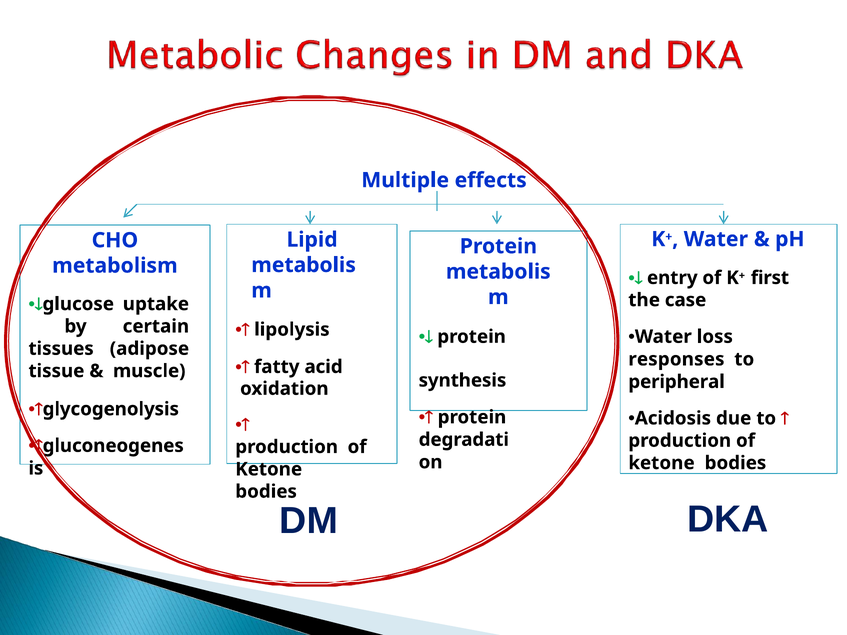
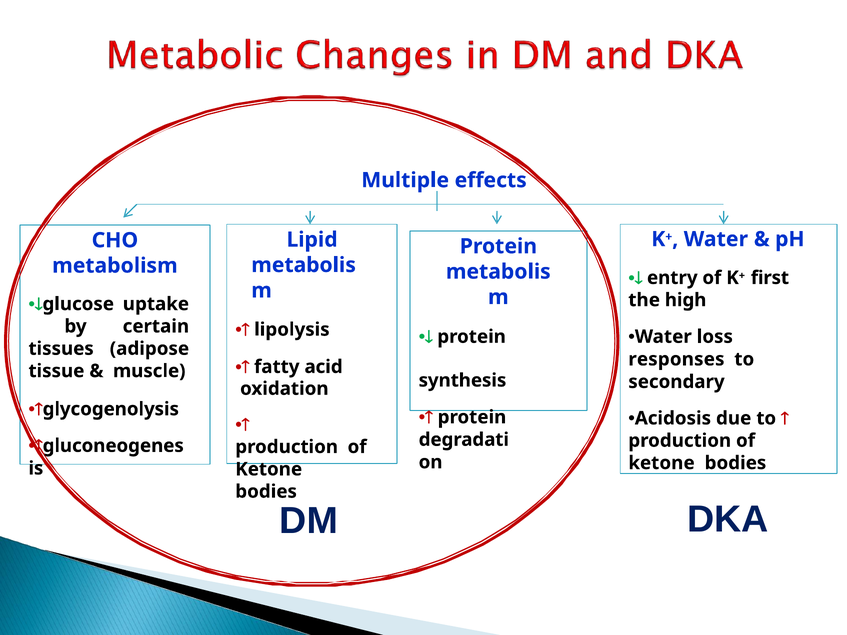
case: case -> high (686, 300)
peripheral: peripheral -> secondary (676, 382)
